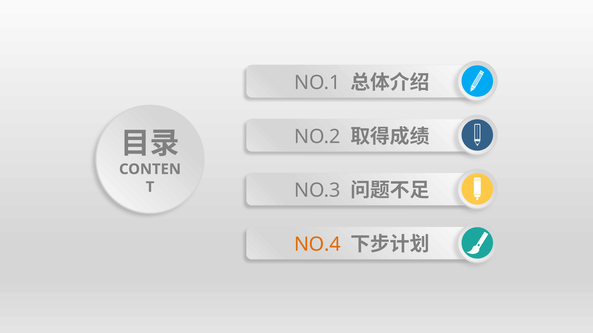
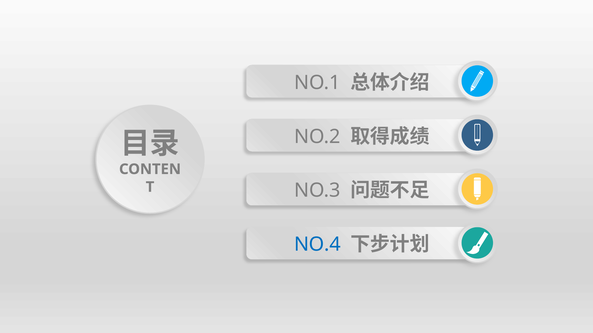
NO.4 colour: orange -> blue (317, 245)
